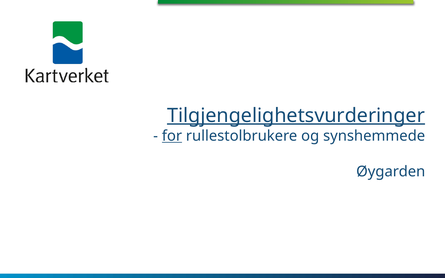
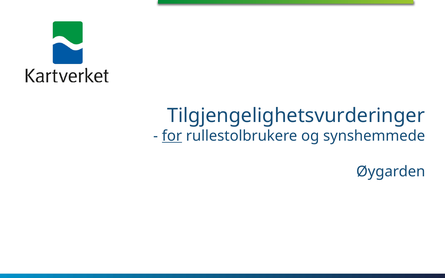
Tilgjengelighetsvurderinger underline: present -> none (296, 116)
